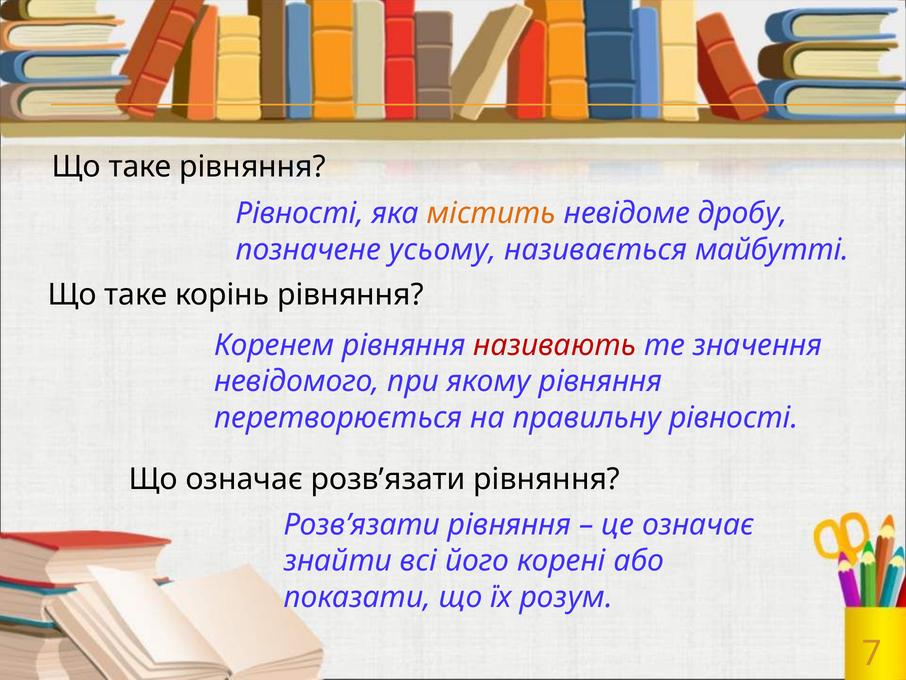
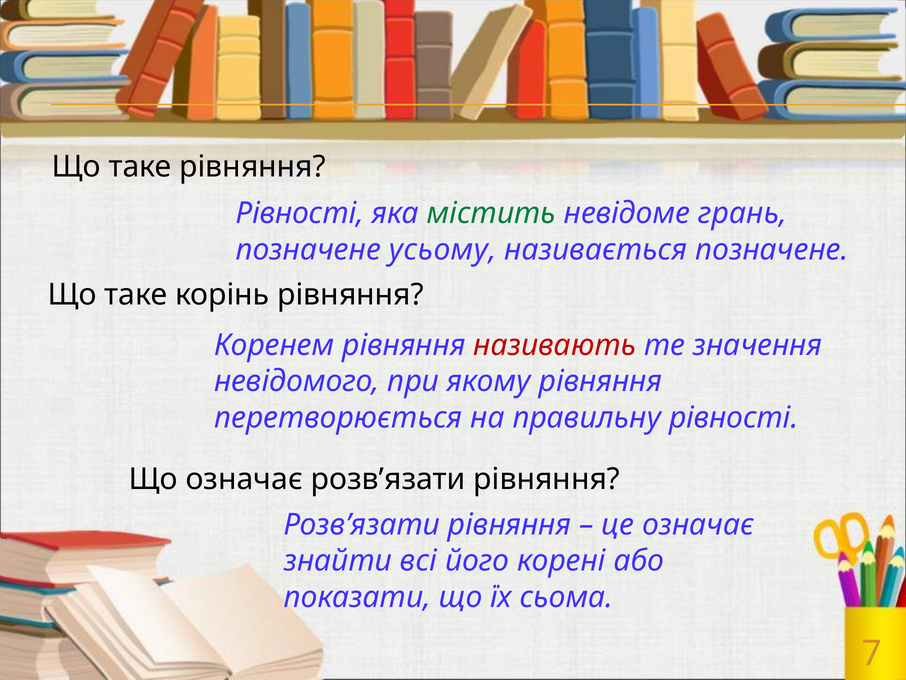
містить colour: orange -> green (491, 213)
дробу: дробу -> грань (743, 213)
називається майбутті: майбутті -> позначене (772, 249)
розум: розум -> сьома (566, 597)
